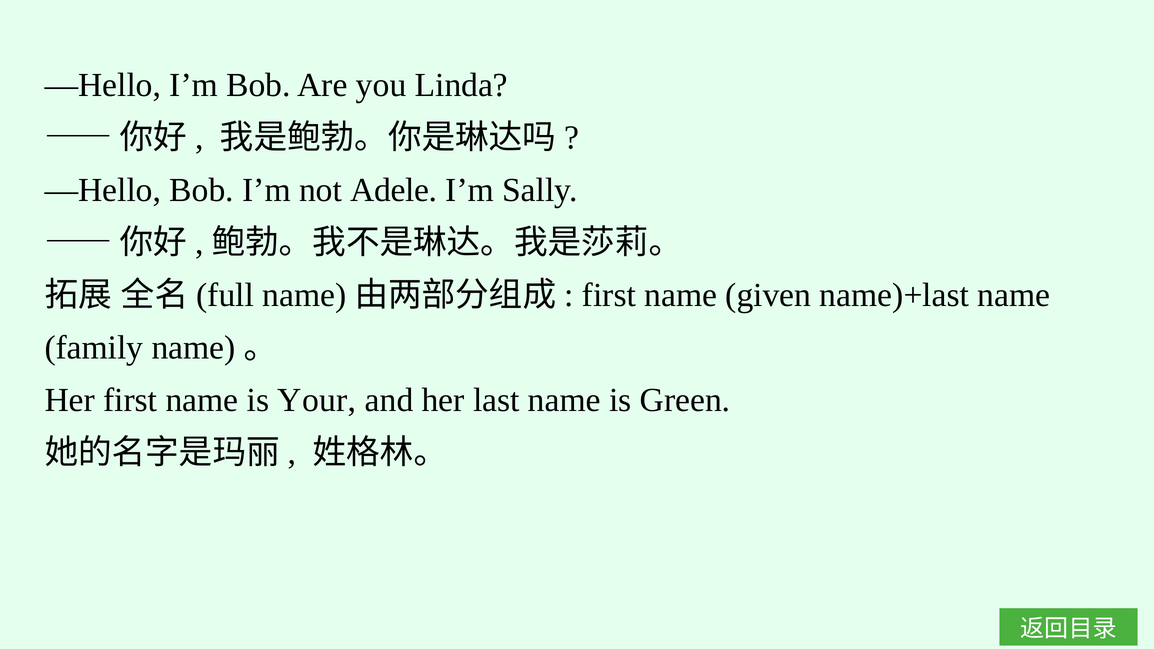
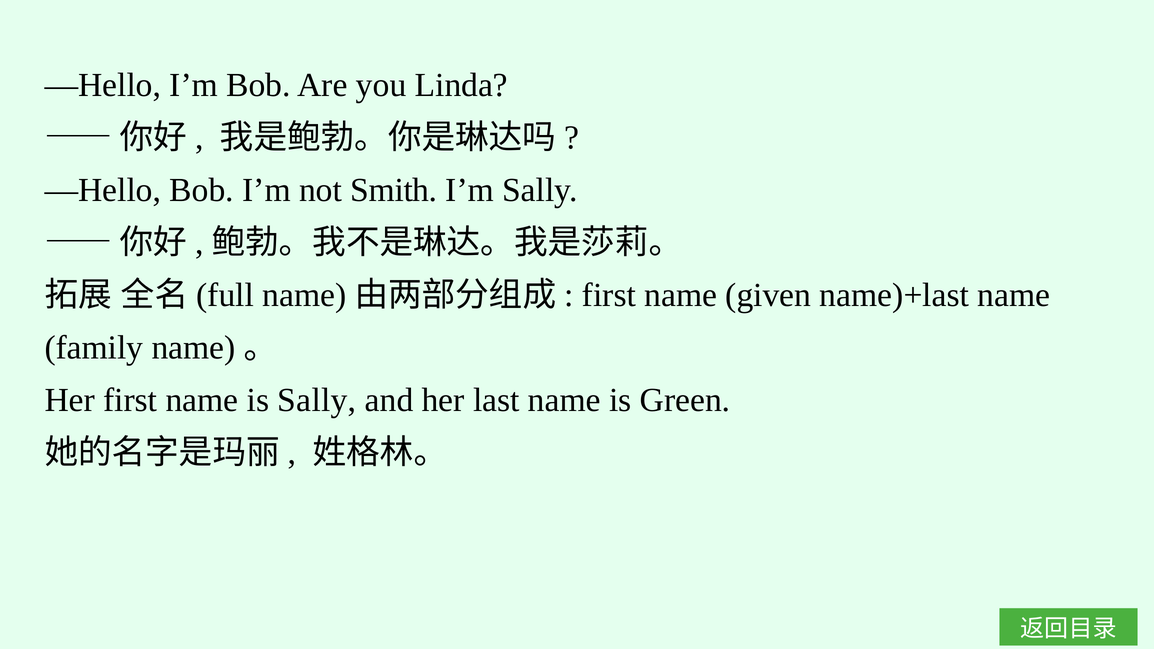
Adele: Adele -> Smith (394, 190)
is Your: Your -> Sally (317, 400)
